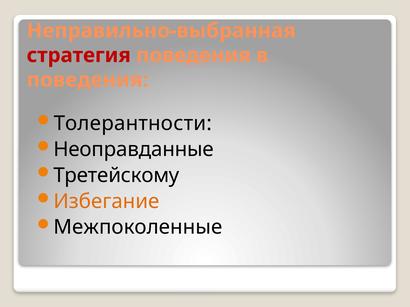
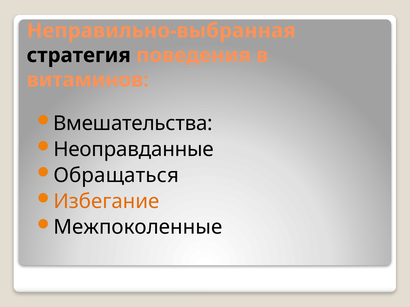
стратегия colour: red -> black (79, 55)
поведения: поведения -> витаминов (88, 80)
Толерантности: Толерантности -> Вмешательства (133, 124)
Третейскому: Третейскому -> Обращаться (116, 176)
